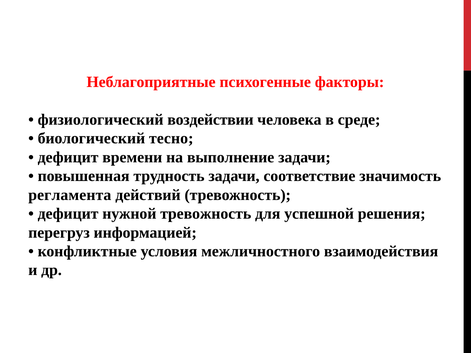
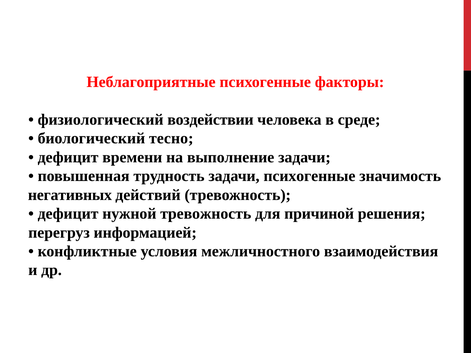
задачи соответствие: соответствие -> психогенные (309, 176)
регламента: регламента -> негативных (70, 195)
успешной: успешной -> причиной (319, 214)
